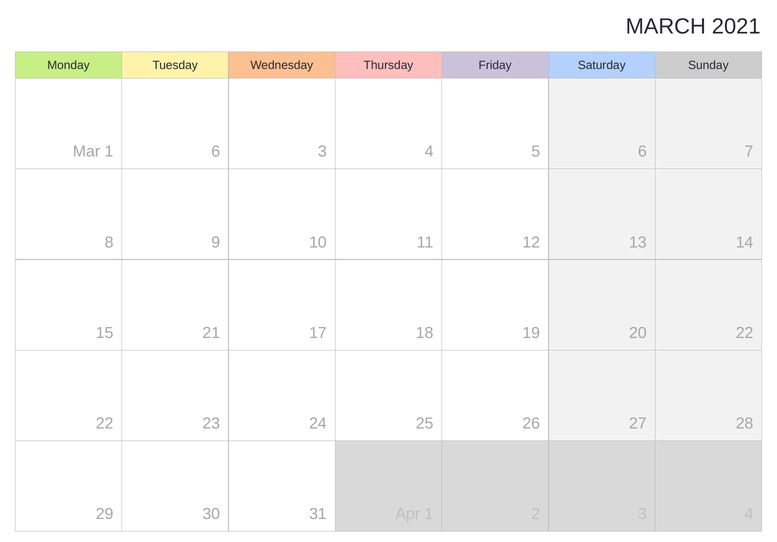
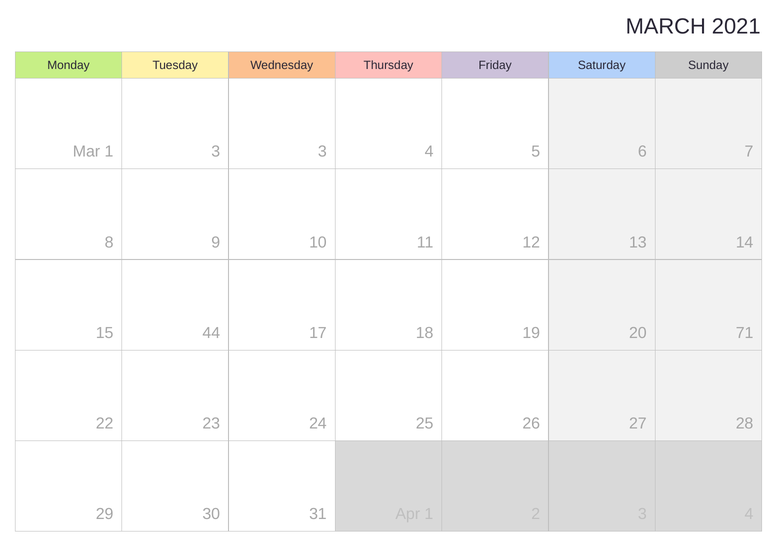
1 6: 6 -> 3 (216, 152)
21: 21 -> 44 (211, 333)
20 22: 22 -> 71 (745, 333)
